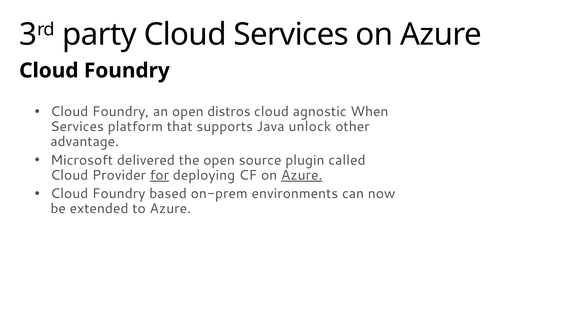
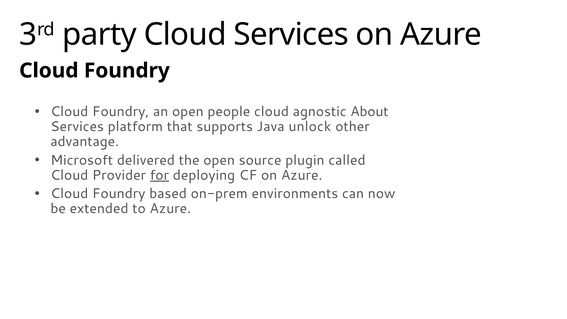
distros: distros -> people (229, 112)
When: When -> About (369, 112)
Azure underline: present -> none (302, 175)
